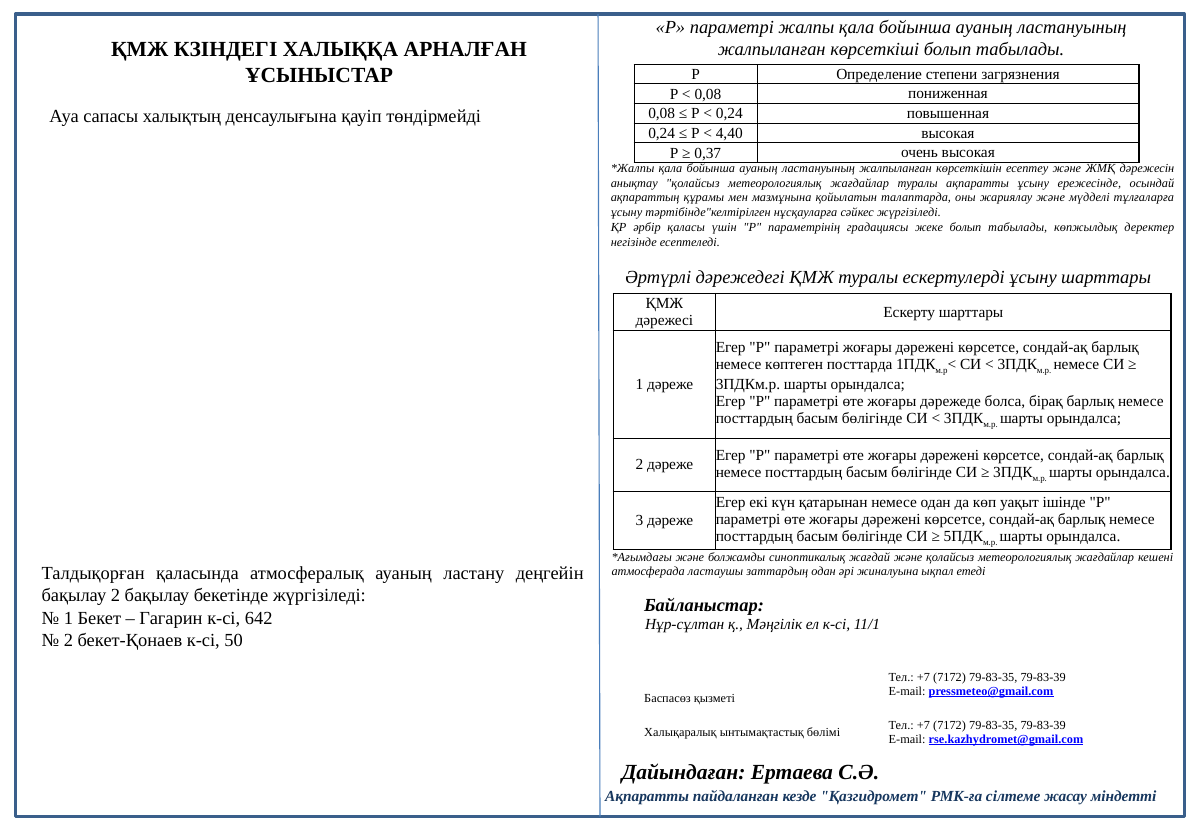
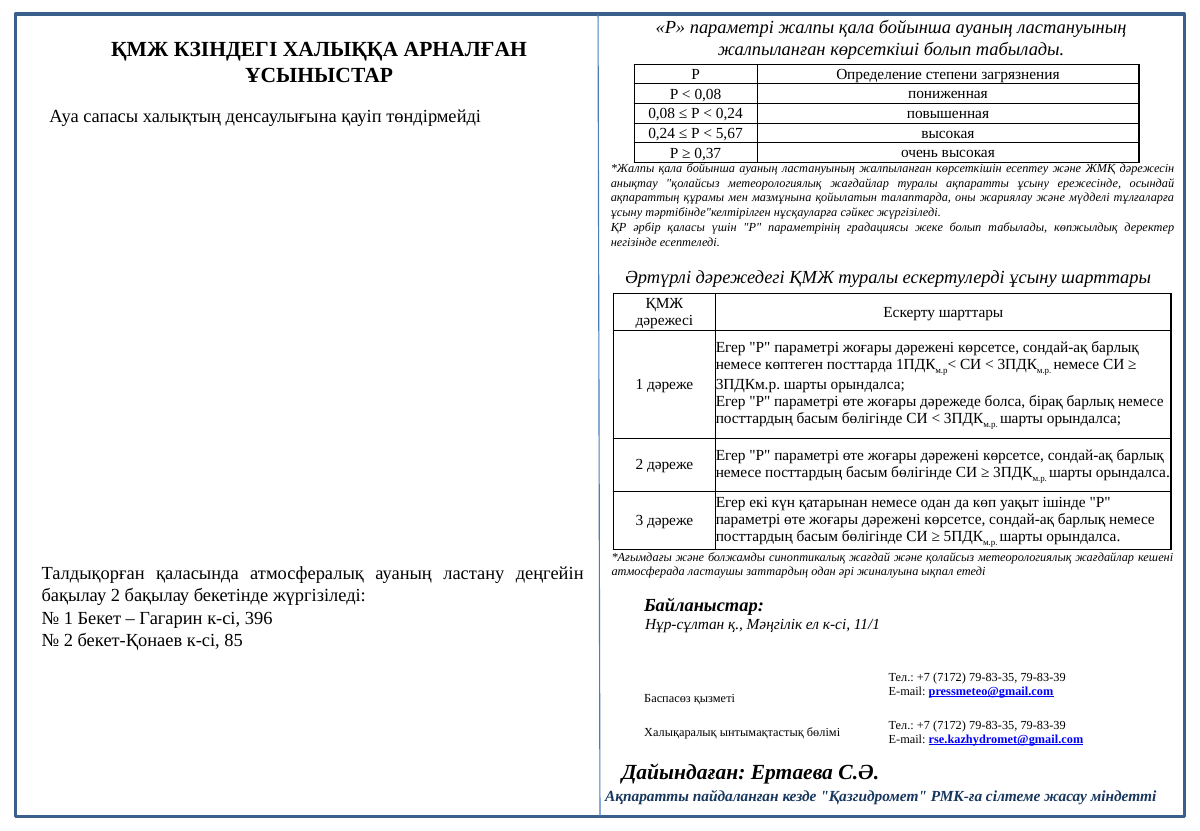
4,40: 4,40 -> 5,67 (729, 134)
642: 642 -> 396 (259, 618)
50: 50 -> 85 (234, 640)
